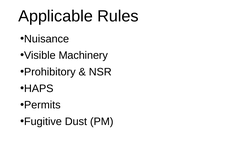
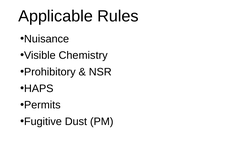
Machinery: Machinery -> Chemistry (83, 55)
